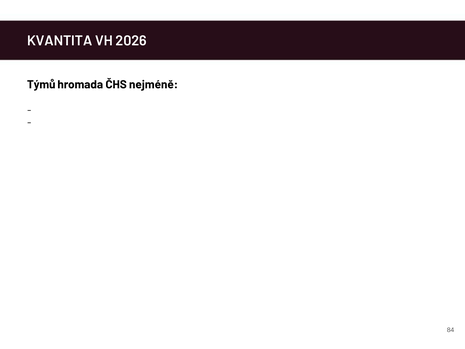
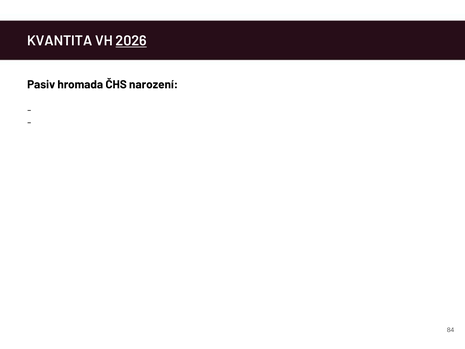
2026 underline: none -> present (131, 41)
Týmů: Týmů -> Pasiv (41, 85)
nejméně: nejméně -> narození (154, 85)
